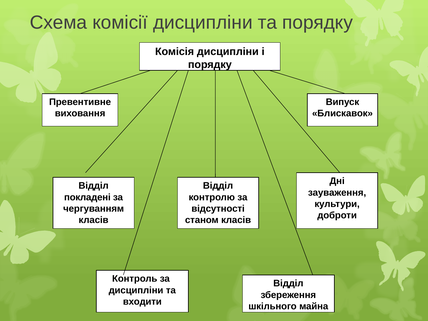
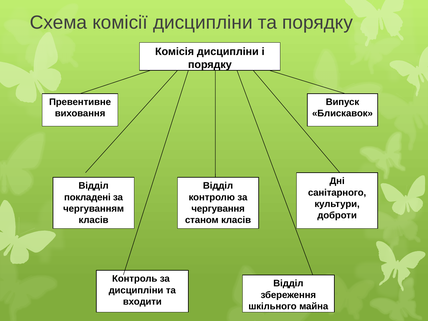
зауваження: зауваження -> санітарного (337, 193)
відсутності: відсутності -> чергування (218, 209)
